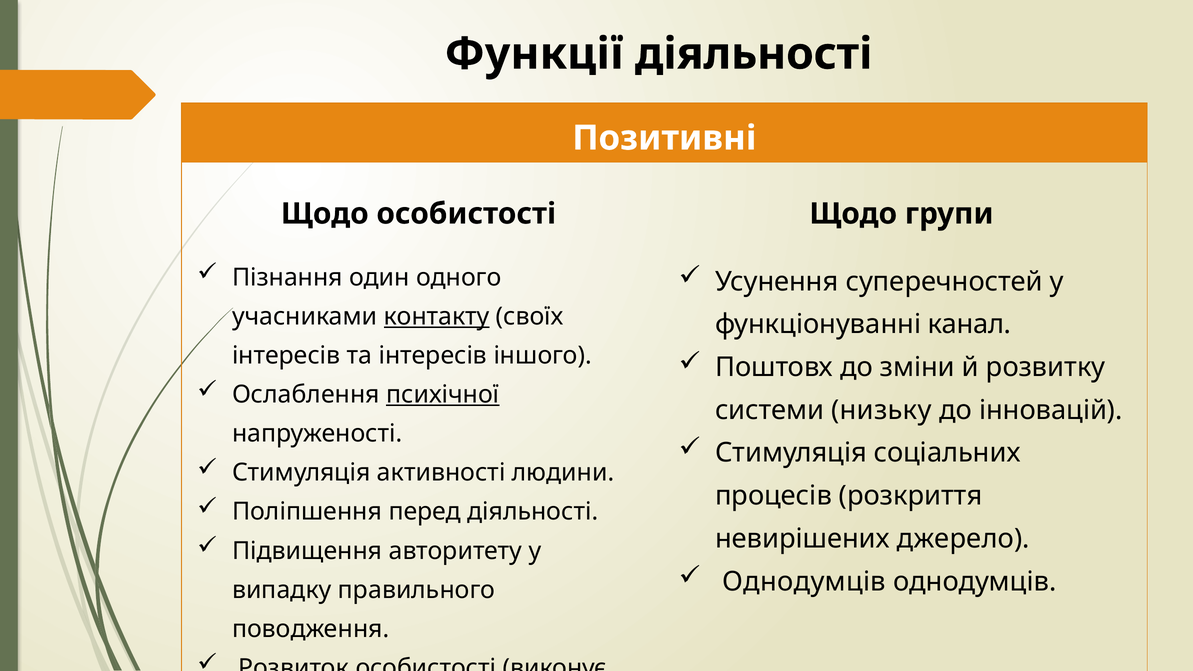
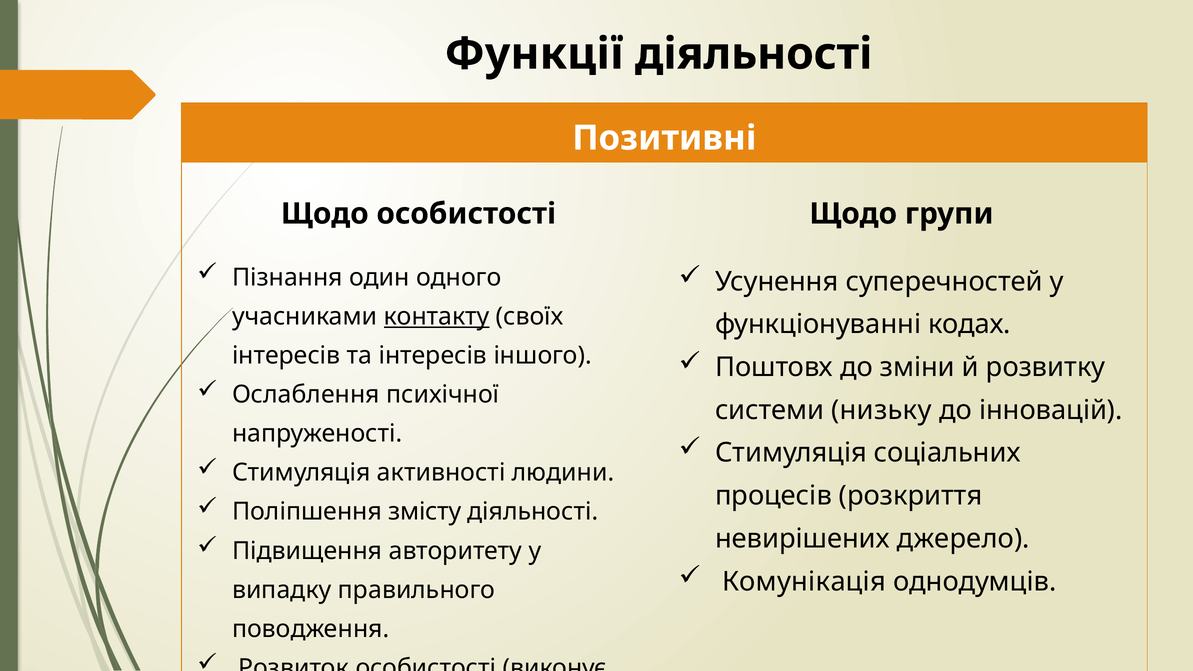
канал: канал -> кодах (969, 324)
психічної underline: present -> none (443, 395)
перед: перед -> змісту (425, 512)
Однодумців: Однодумців -> Комунікація (804, 582)
